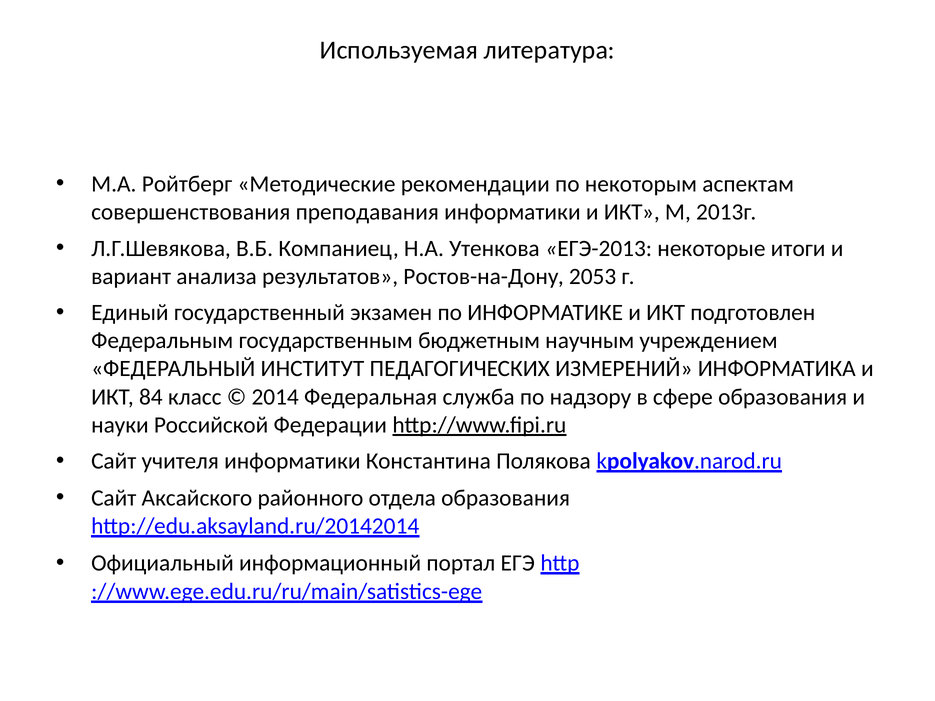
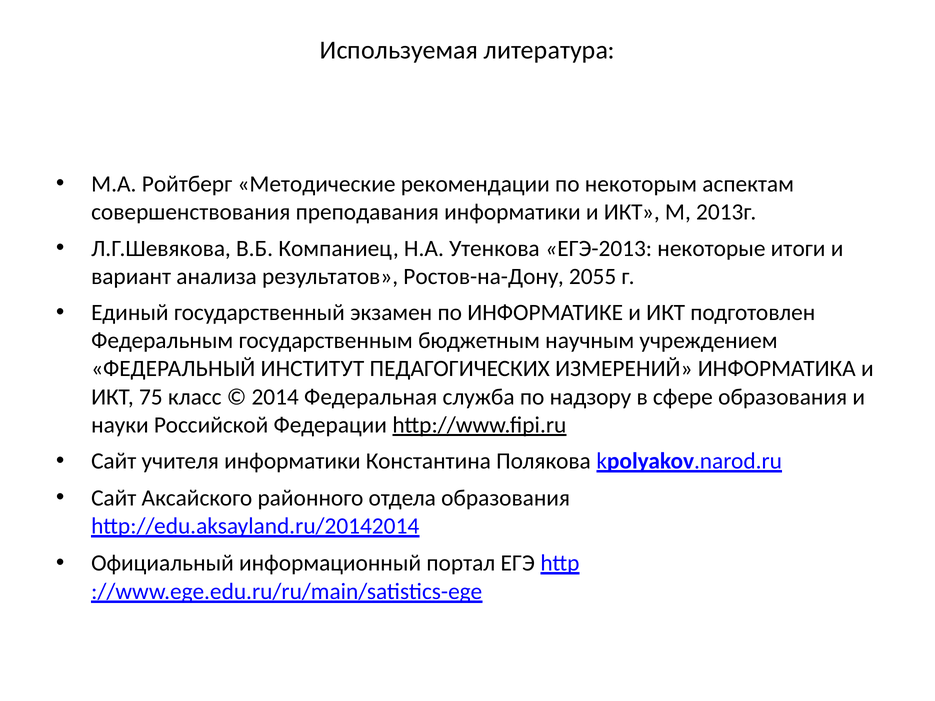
2053: 2053 -> 2055 (593, 276)
84: 84 -> 75 (151, 397)
